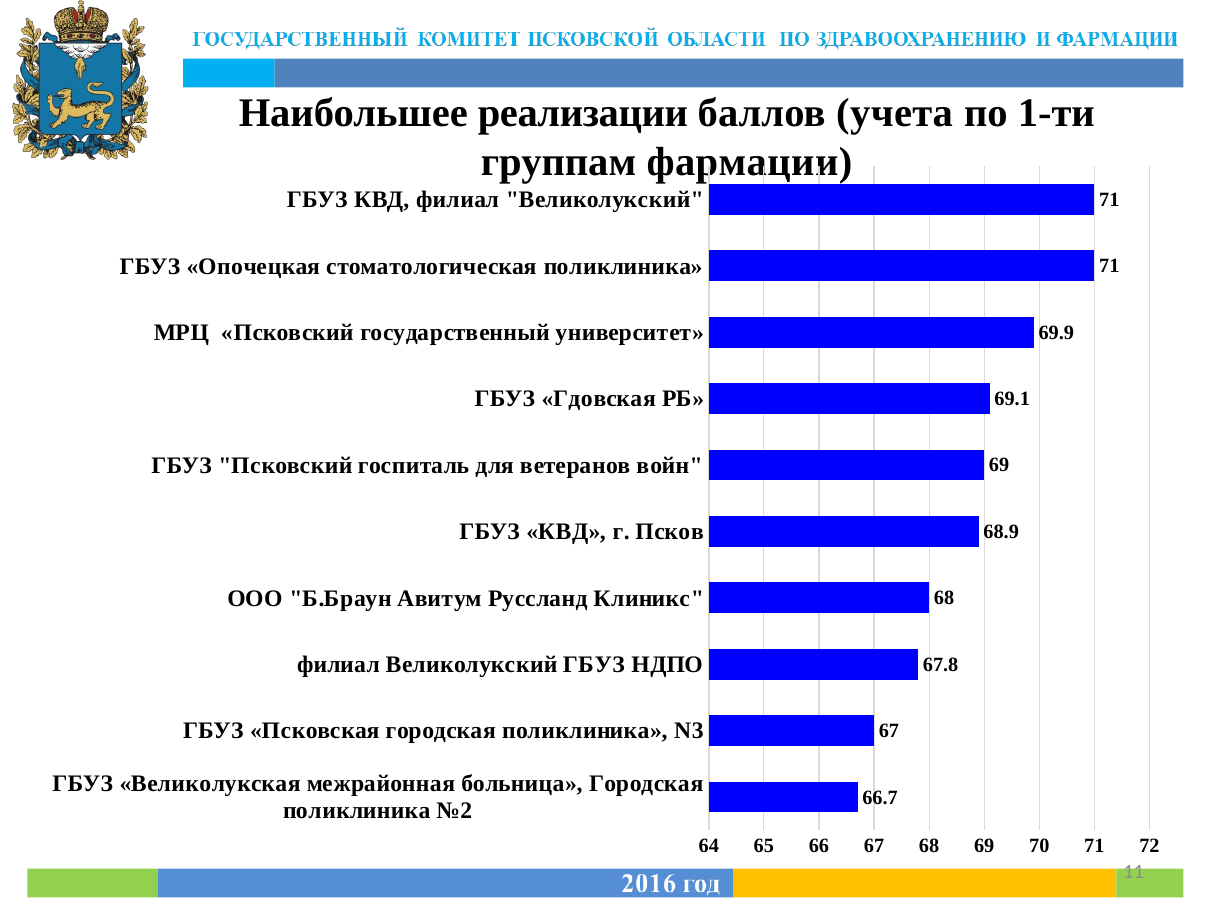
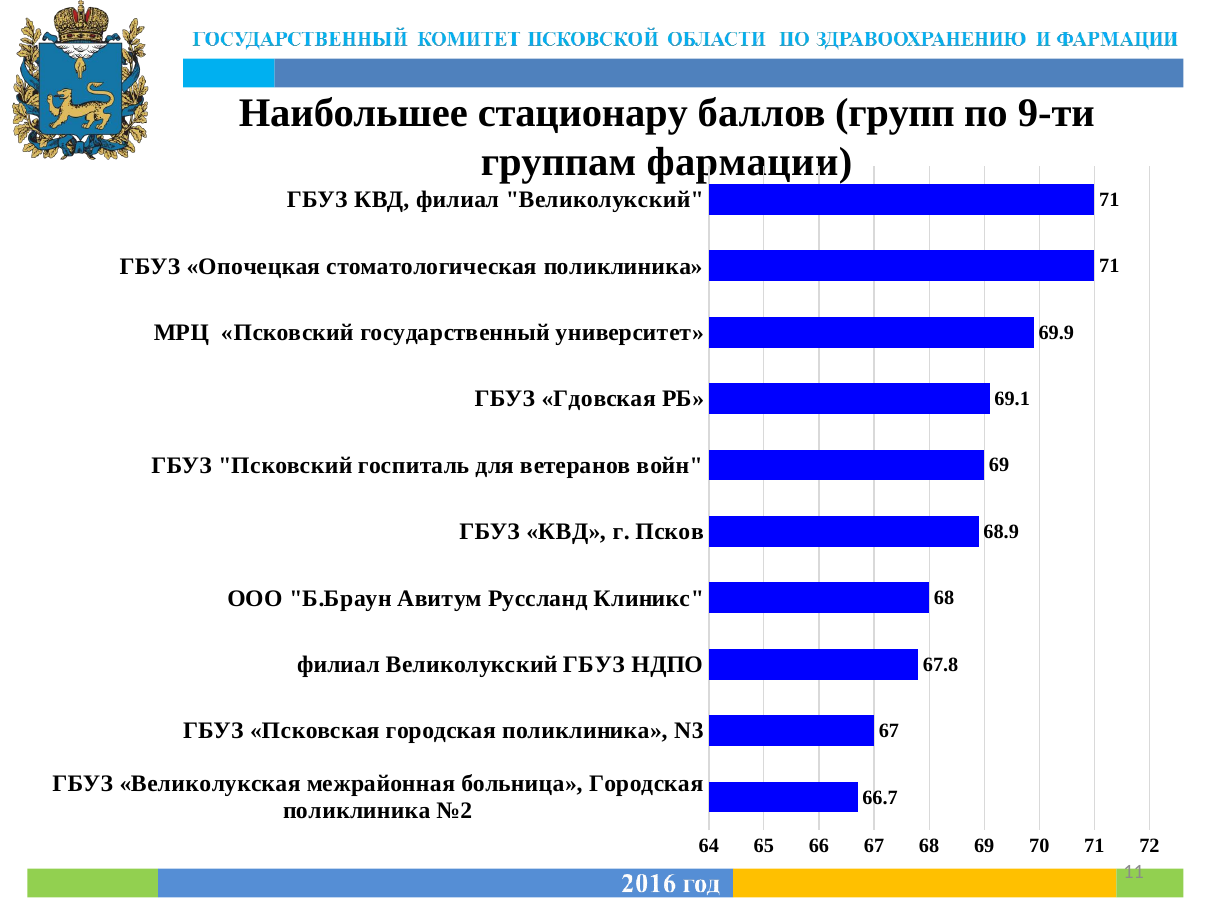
реализации: реализации -> стационару (583, 113)
учета: учета -> групп (895, 113)
1-ти: 1-ти -> 9-ти (1056, 113)
